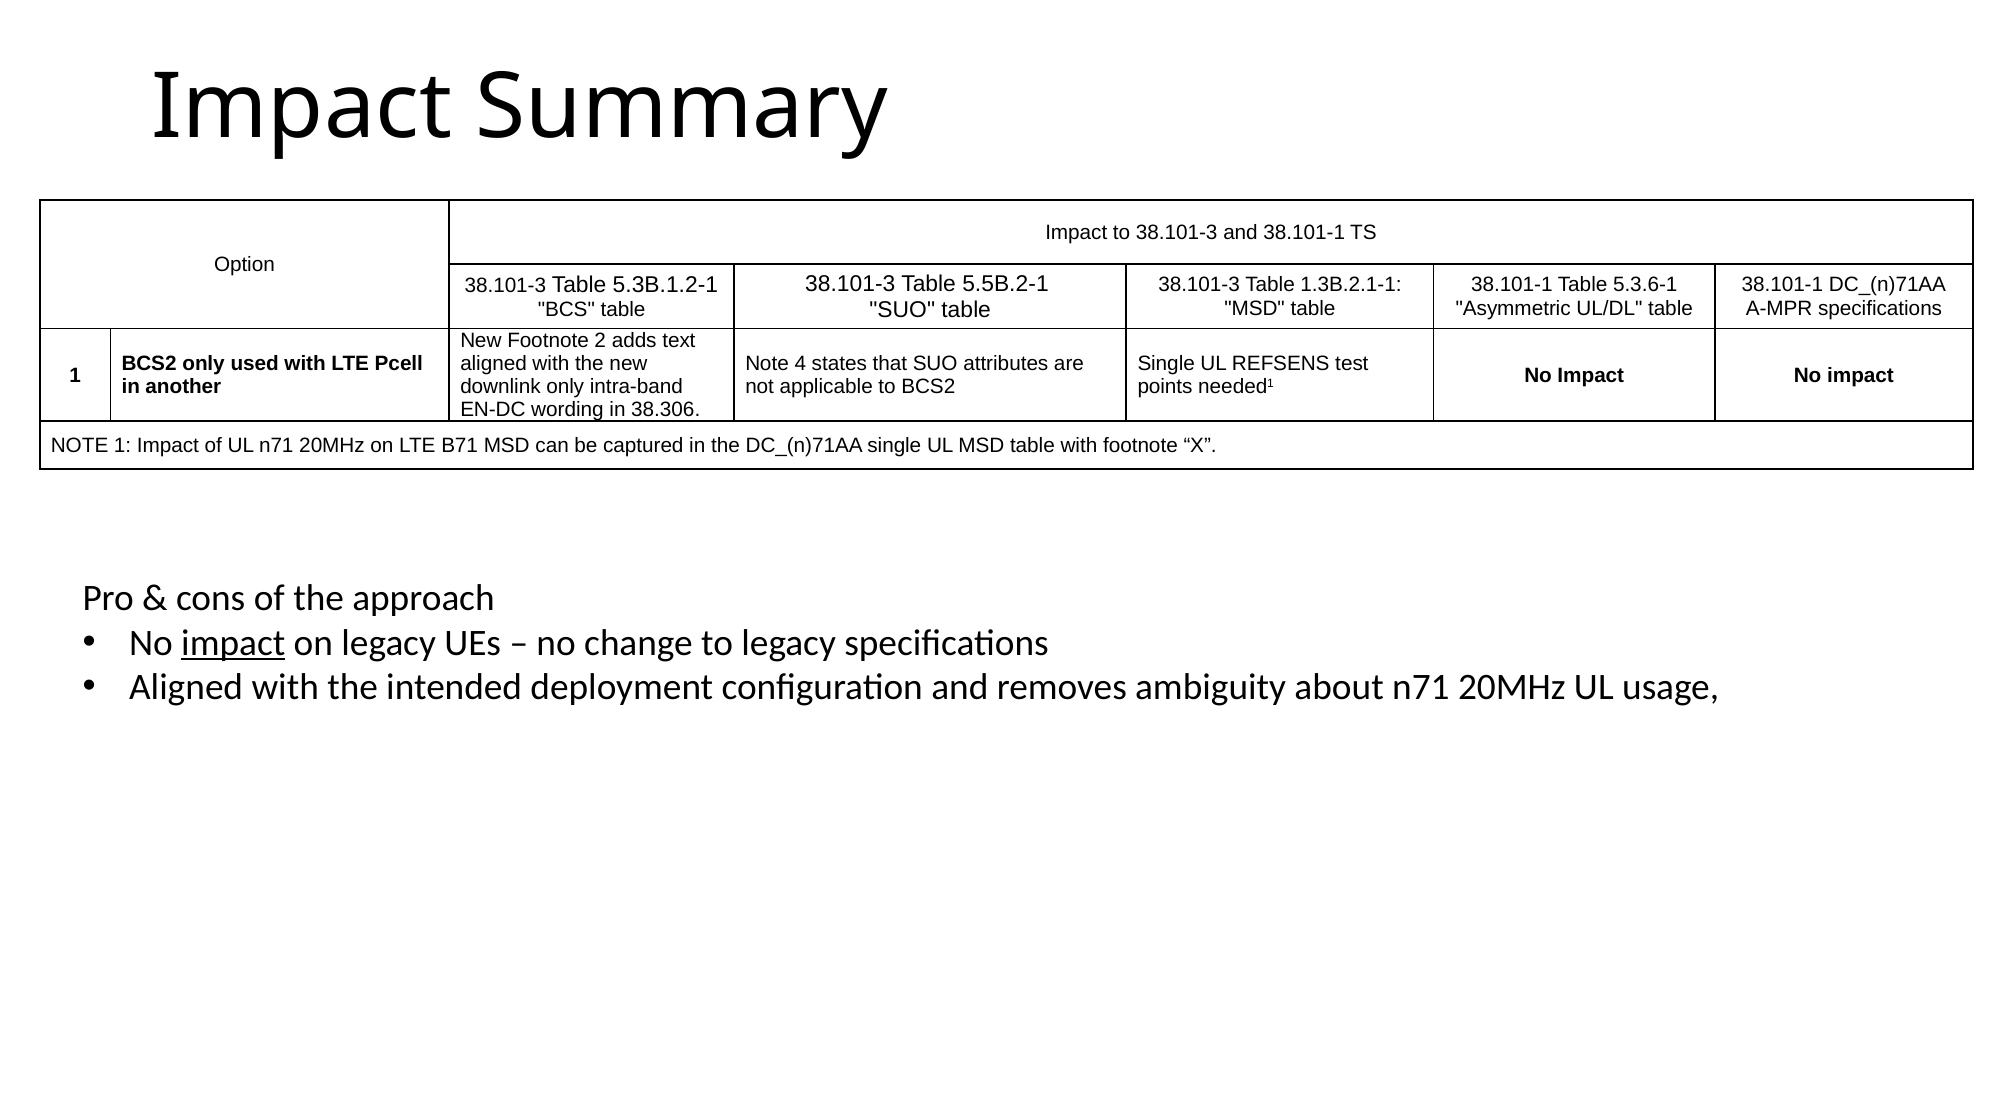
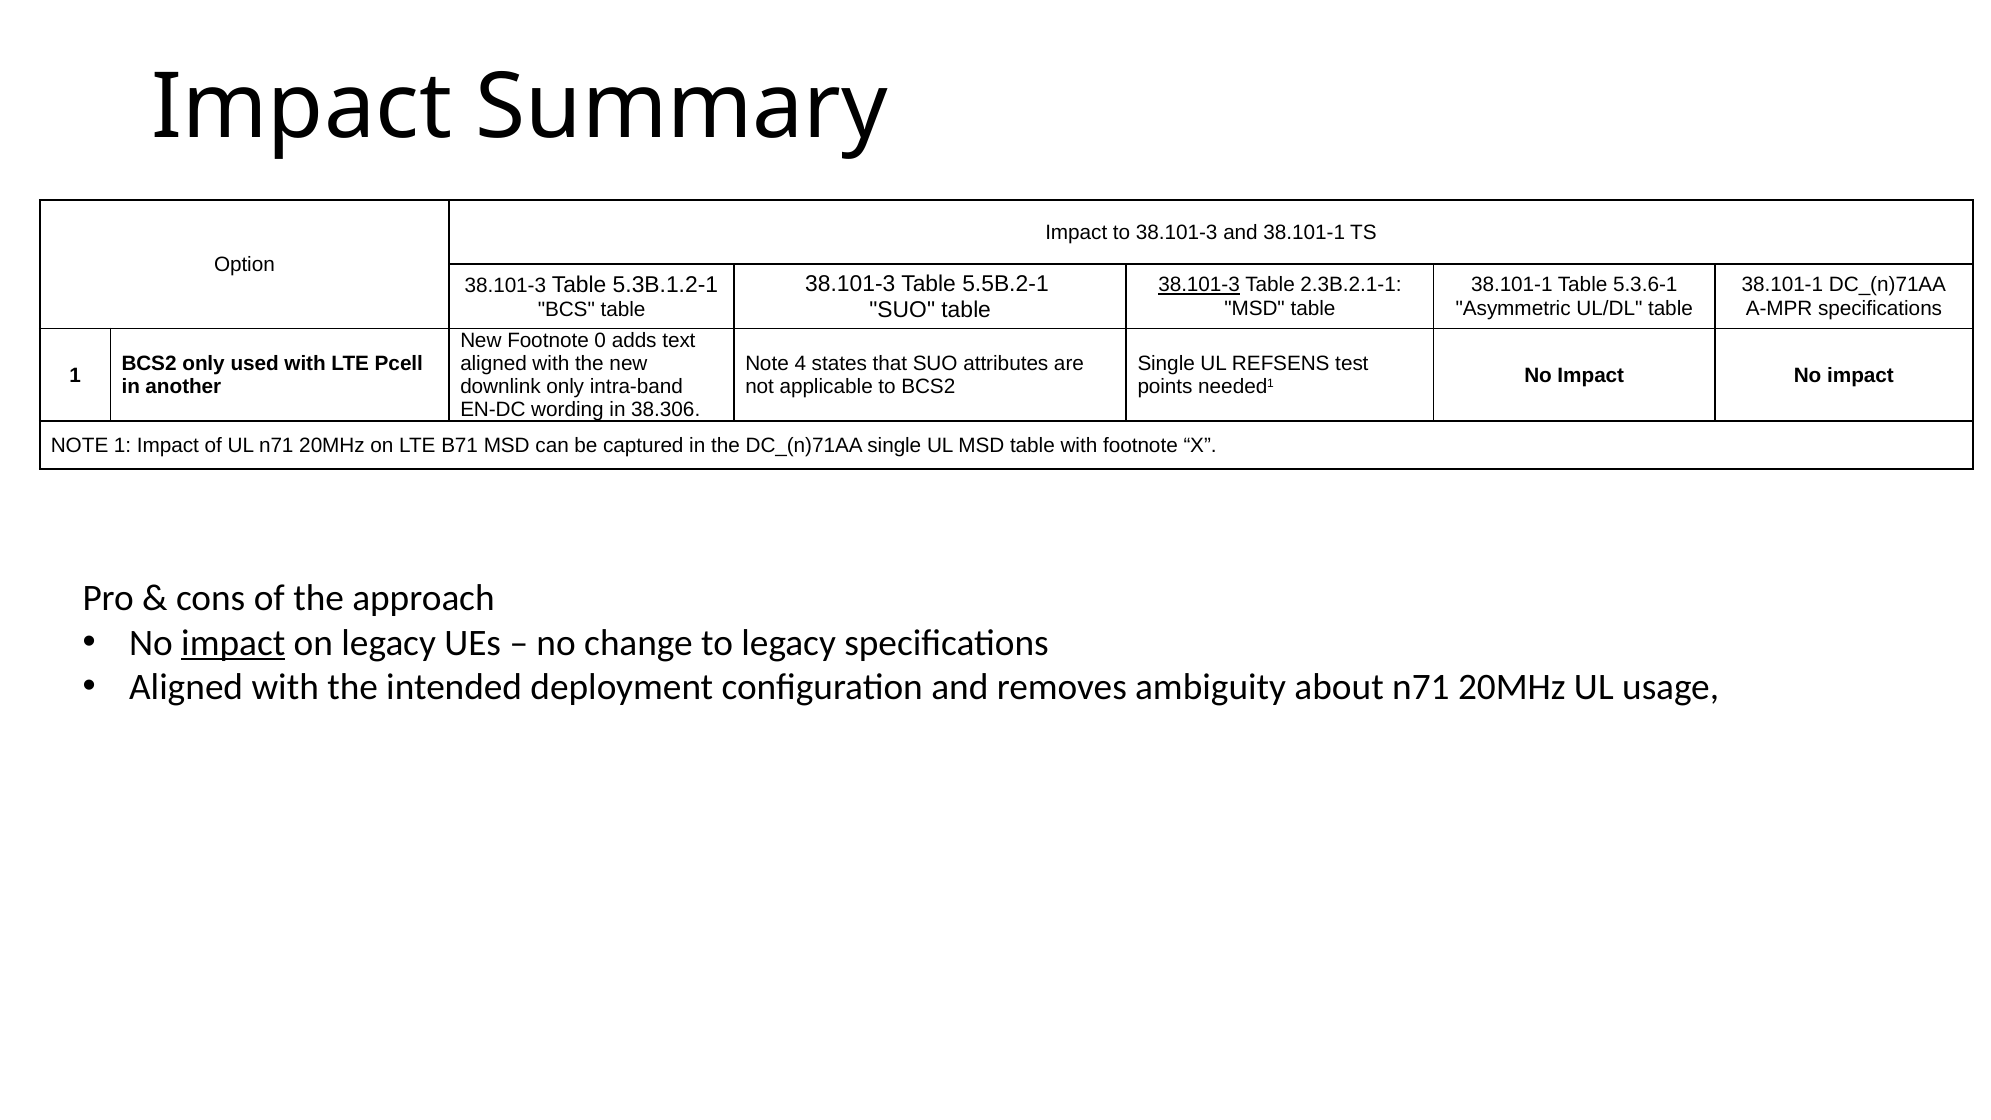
38.101-3 underline: none -> present (1199, 285)
1.3B.2.1-1: 1.3B.2.1-1 -> 2.3B.2.1-1 (1351, 285)
2: 2 -> 0 (600, 340)
